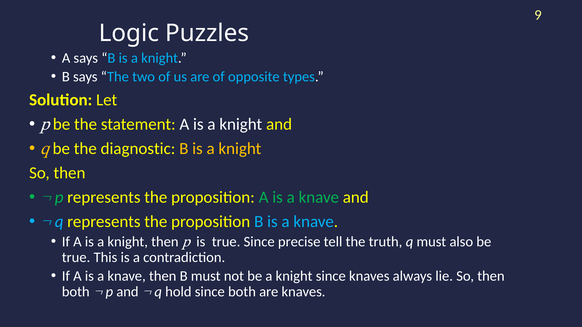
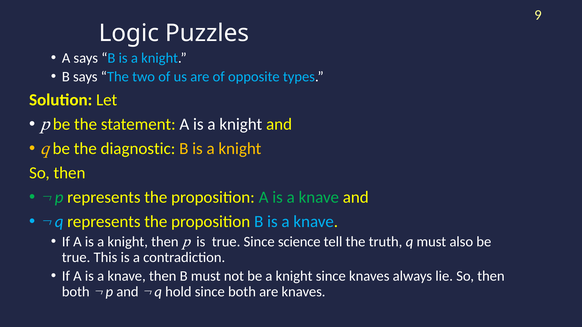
precise: precise -> science (299, 242)
